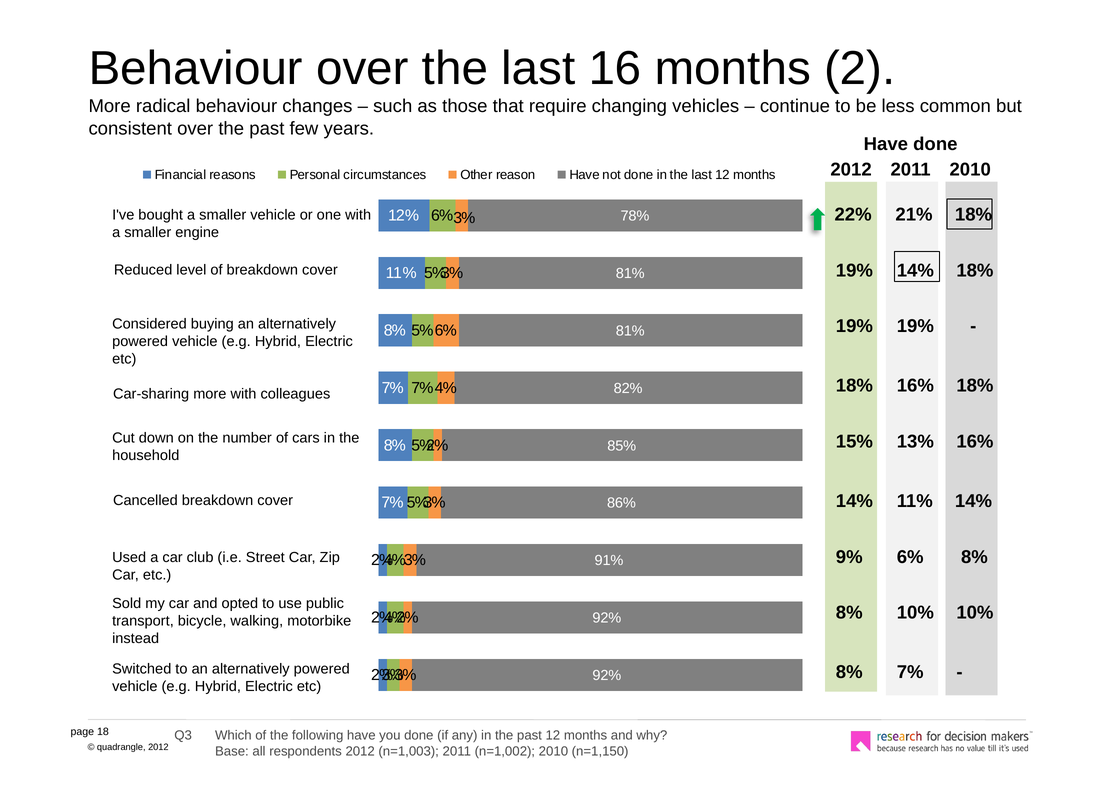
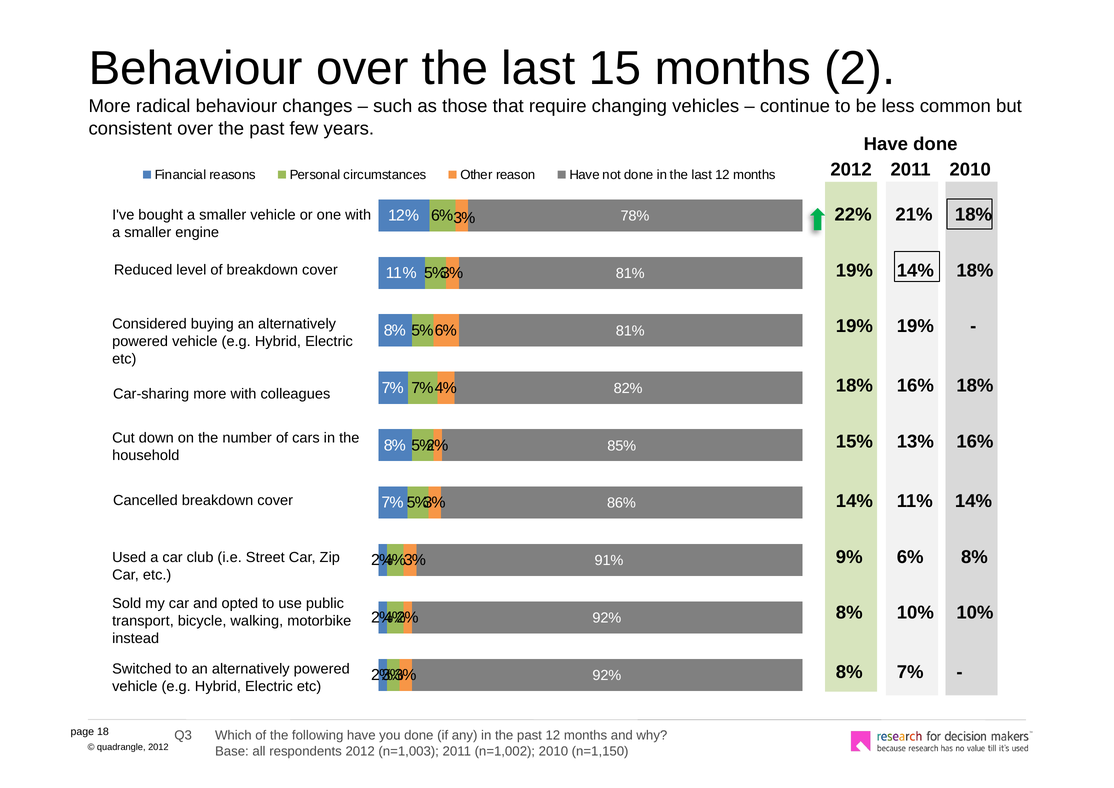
16: 16 -> 15 (615, 69)
